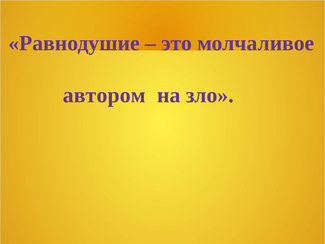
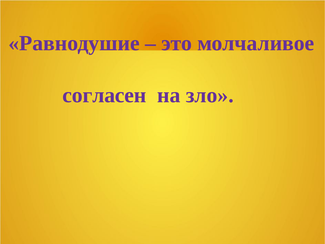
автором: автором -> согласен (104, 95)
